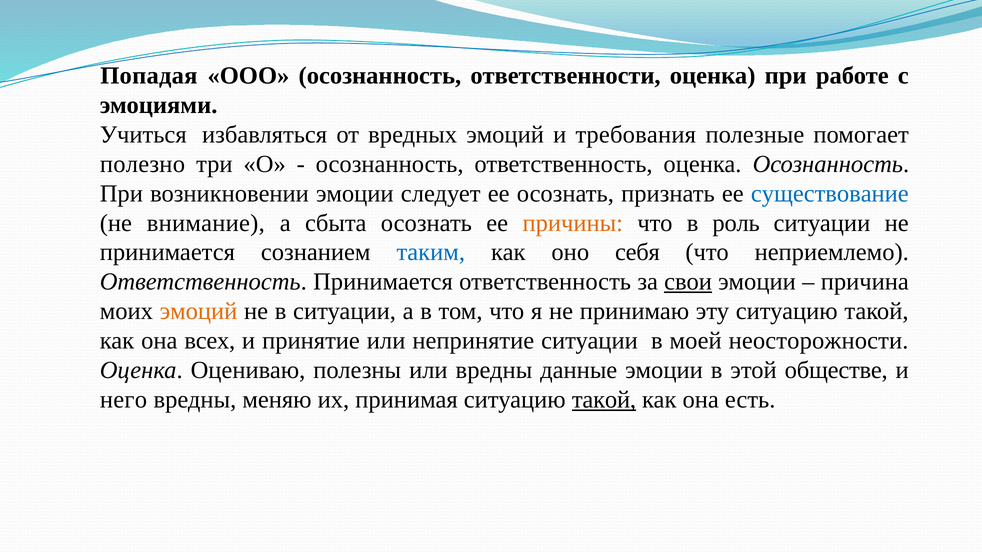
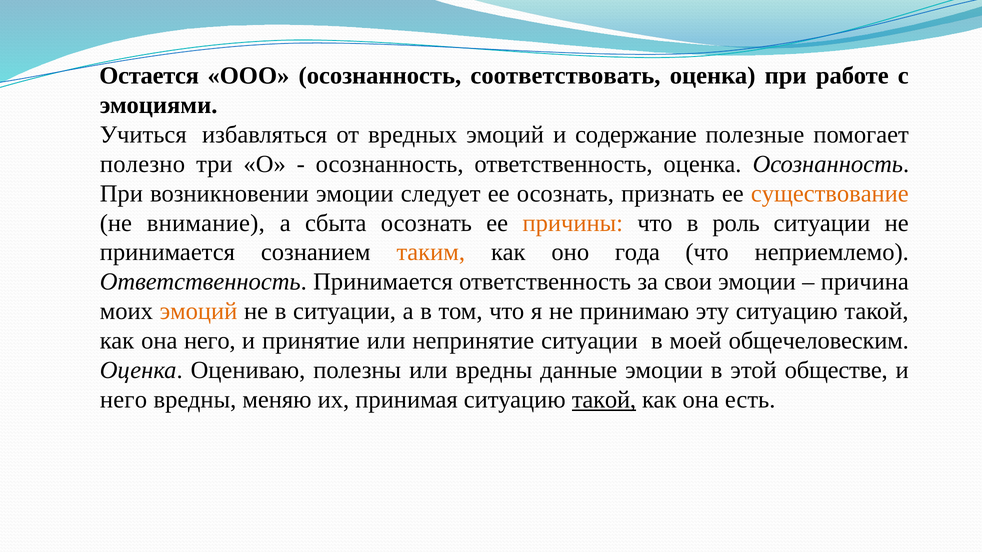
Попадая: Попадая -> Остается (149, 76)
ответственности: ответственности -> соответствовать (565, 76)
требования: требования -> содержание (636, 135)
существование colour: blue -> orange (830, 194)
таким colour: blue -> orange (431, 253)
себя: себя -> года (637, 253)
свои underline: present -> none (688, 282)
она всех: всех -> него (210, 341)
неосторожности: неосторожности -> общечеловеским (819, 341)
